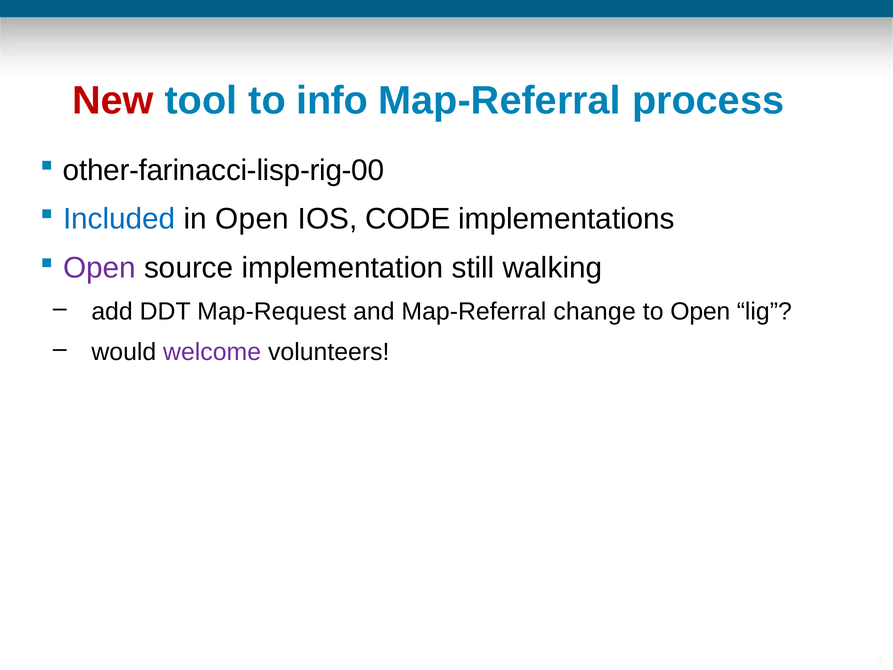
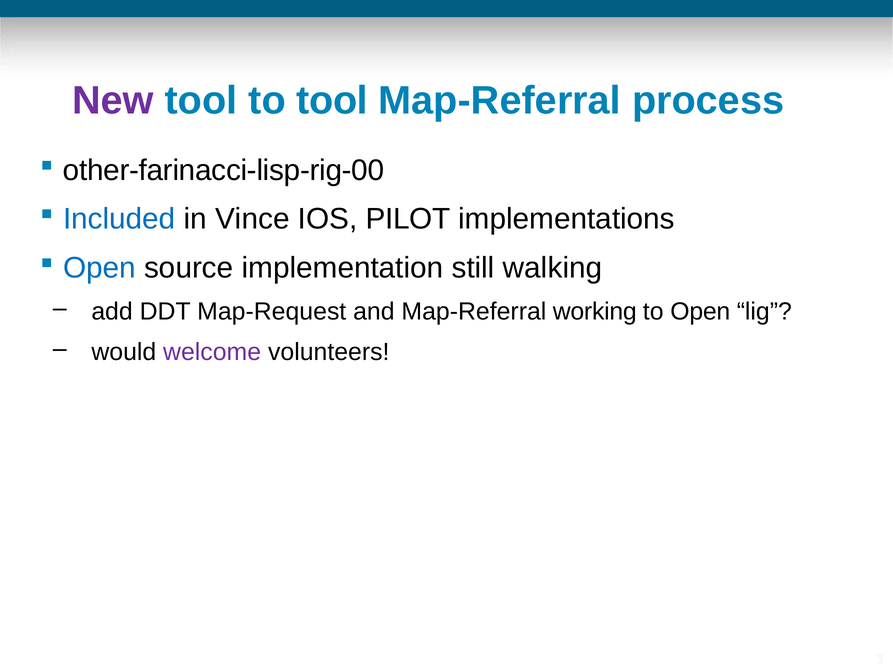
New colour: red -> purple (113, 101)
to info: info -> tool (332, 101)
in Open: Open -> Vince (252, 219)
CODE: CODE -> PILOT (408, 219)
Open colour: purple -> blue (99, 268)
change: change -> working (595, 311)
